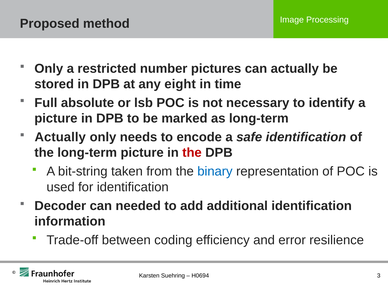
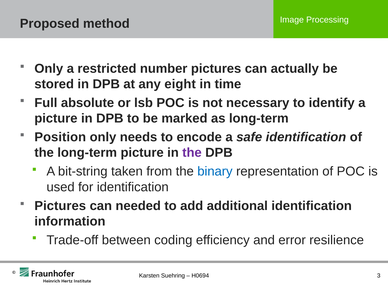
Actually: Actually -> Position (60, 137)
the colour: red -> purple (192, 153)
Decoder: Decoder -> Pictures (60, 206)
